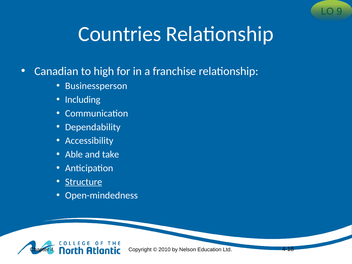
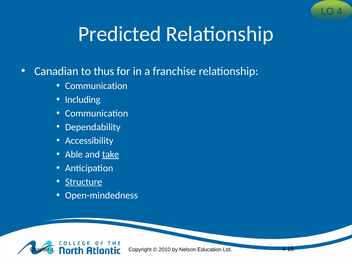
LO 9: 9 -> 4 (339, 11)
Countries: Countries -> Predicted (120, 34)
high: high -> thus (104, 71)
Businessperson: Businessperson -> Communication (96, 86)
take underline: none -> present (111, 154)
